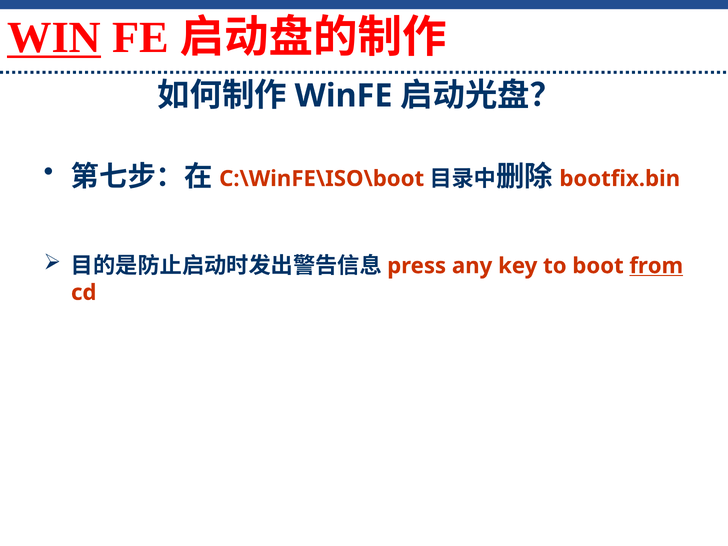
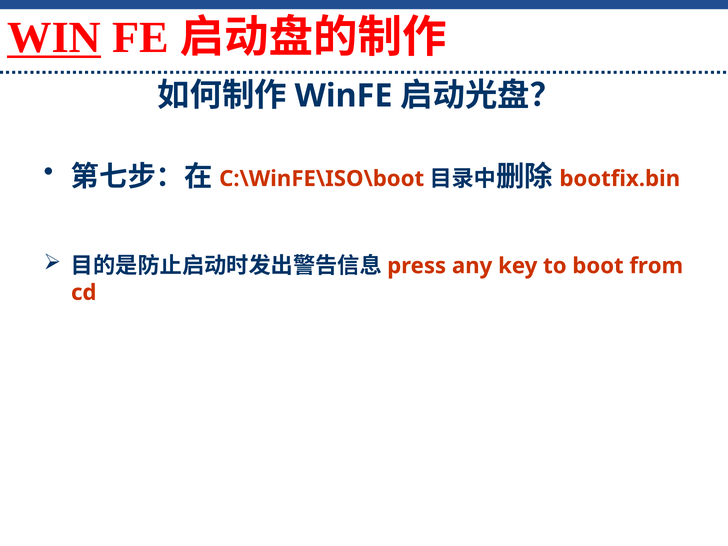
from underline: present -> none (656, 266)
